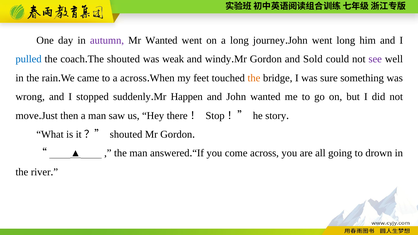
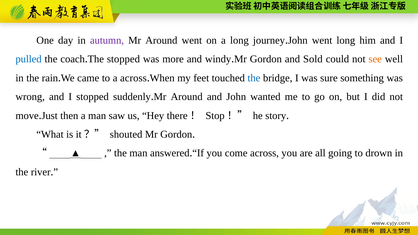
Wanted: Wanted -> Around (161, 40)
The shouted: shouted -> stopped (123, 59)
weak: weak -> more (173, 59)
see colour: purple -> orange (375, 59)
the colour: orange -> blue (254, 78)
Happen: Happen -> Around (187, 97)
